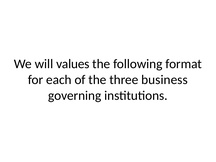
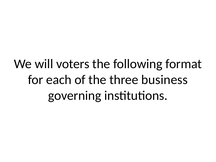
values: values -> voters (73, 64)
